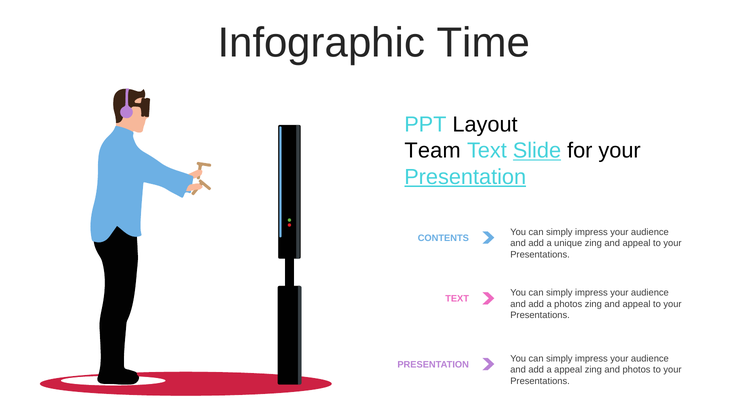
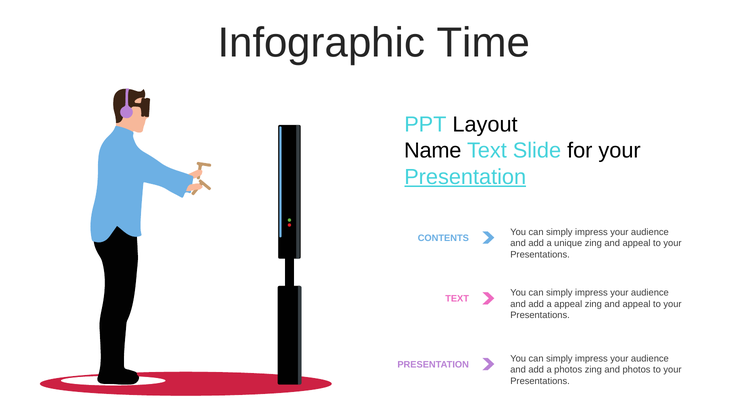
Team: Team -> Name (433, 151)
Slide underline: present -> none (537, 151)
a photos: photos -> appeal (568, 304)
a appeal: appeal -> photos (568, 370)
